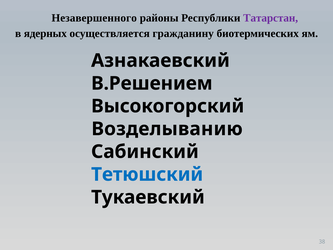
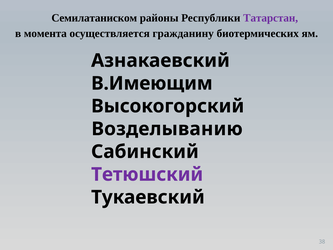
Незавершенного: Незавершенного -> Семилатаниском (94, 18)
ядерных: ядерных -> момента (45, 33)
В.Решением: В.Решением -> В.Имеющим (152, 83)
Тетюшский colour: blue -> purple (147, 174)
